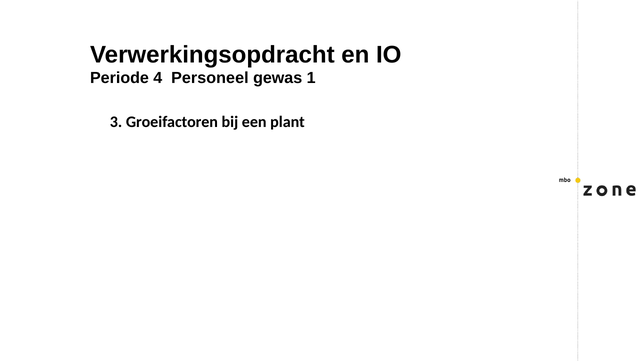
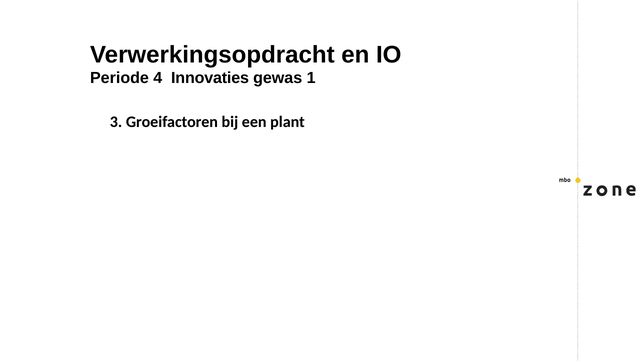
Personeel: Personeel -> Innovaties (210, 78)
